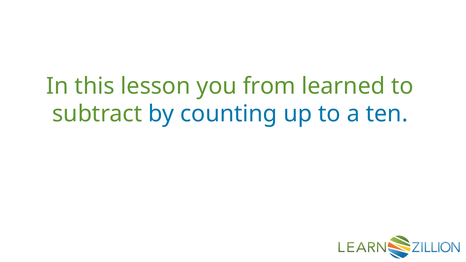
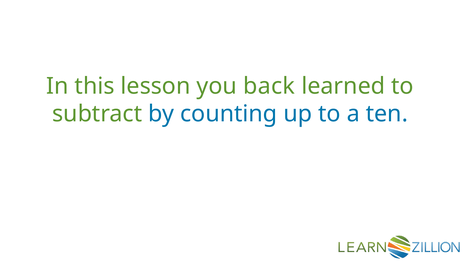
from: from -> back (269, 86)
